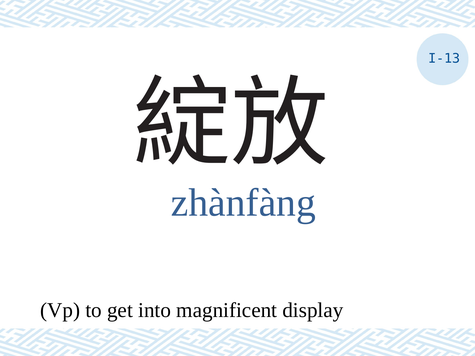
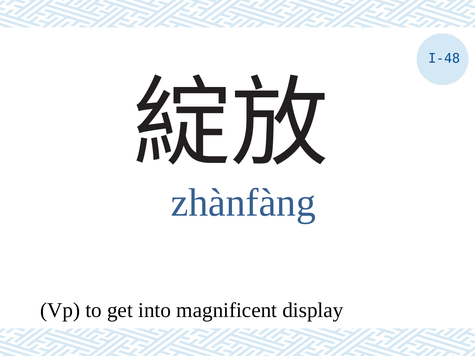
I-13: I-13 -> I-48 (444, 59)
